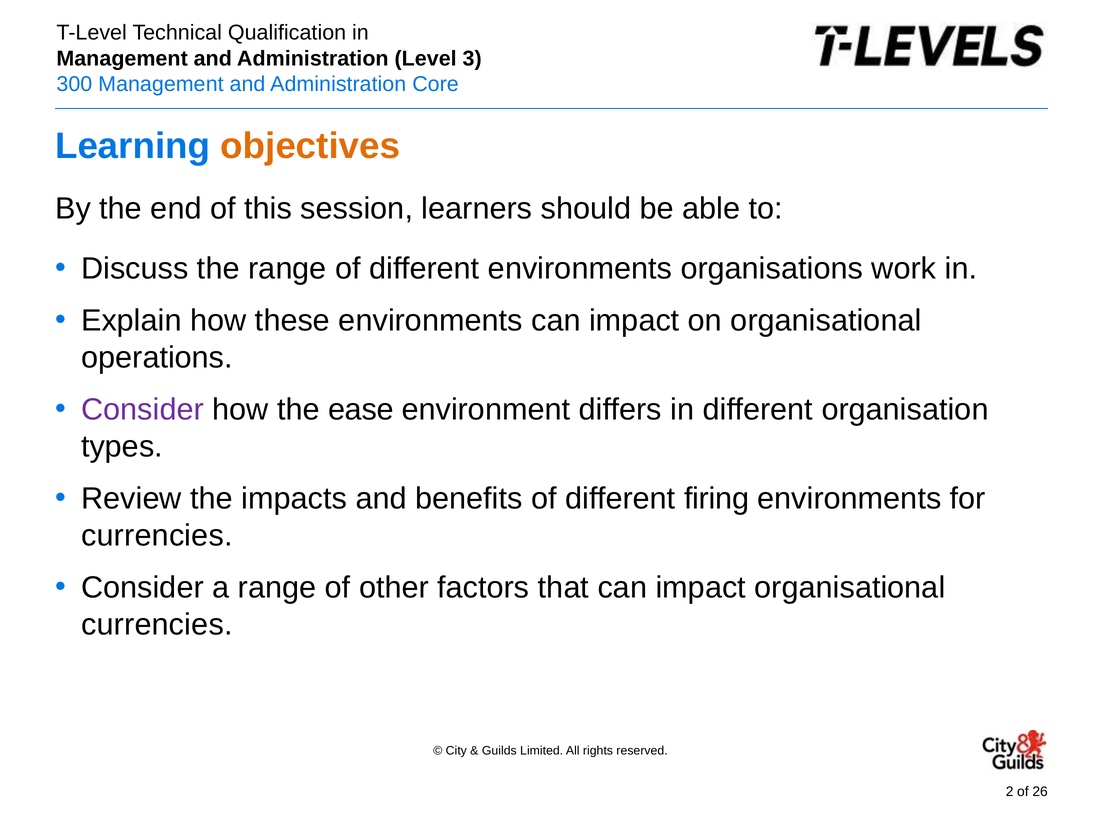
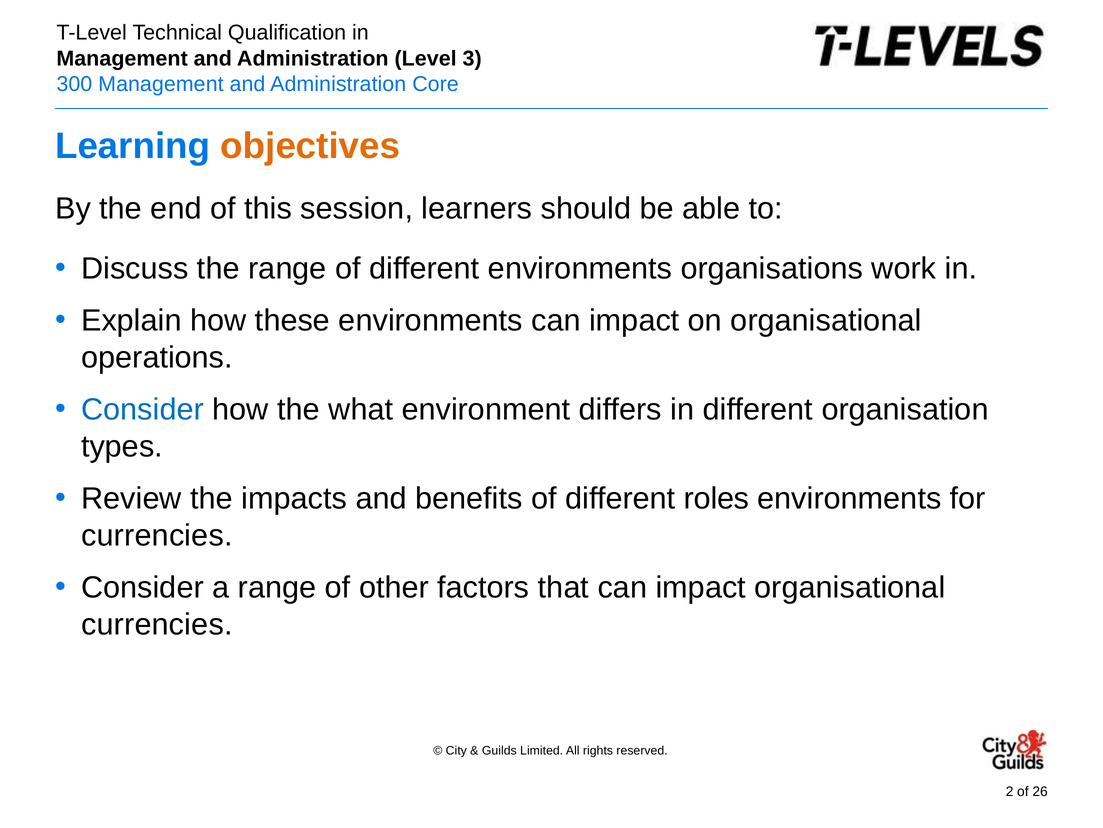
Consider colour: purple -> blue (143, 409)
ease: ease -> what (361, 409)
firing: firing -> roles (717, 498)
